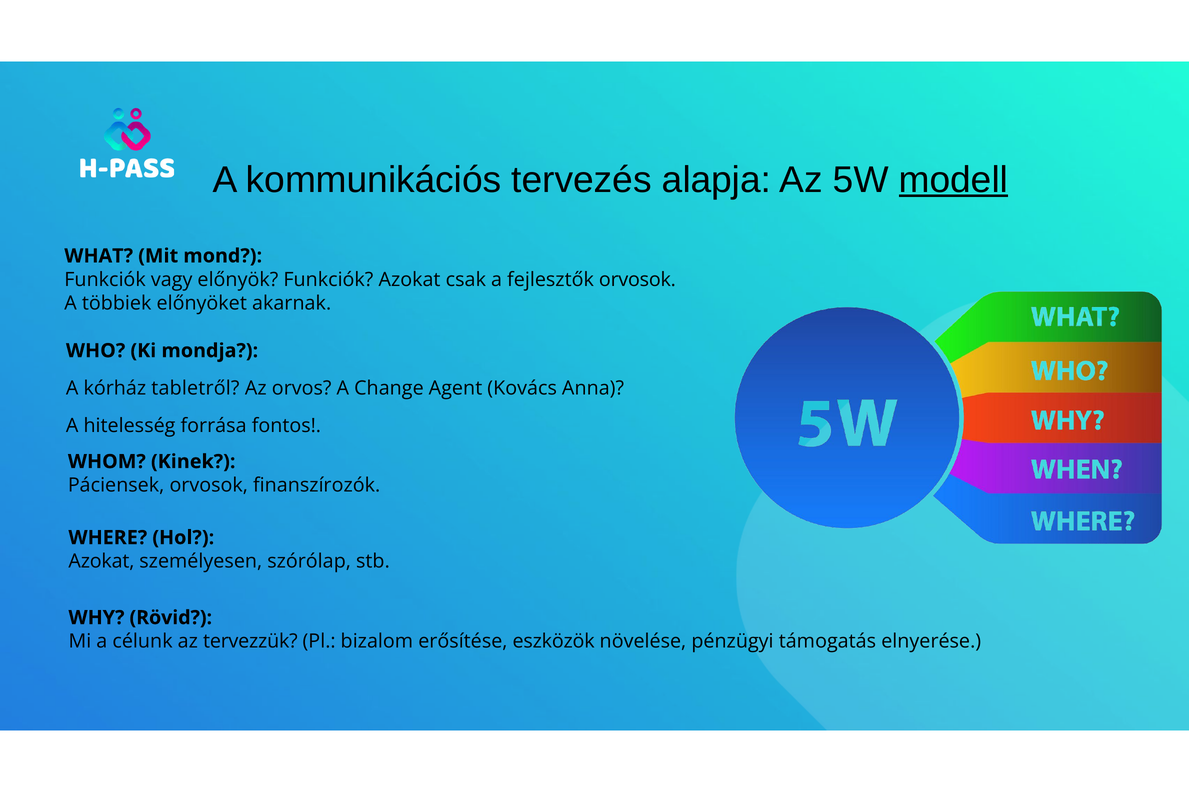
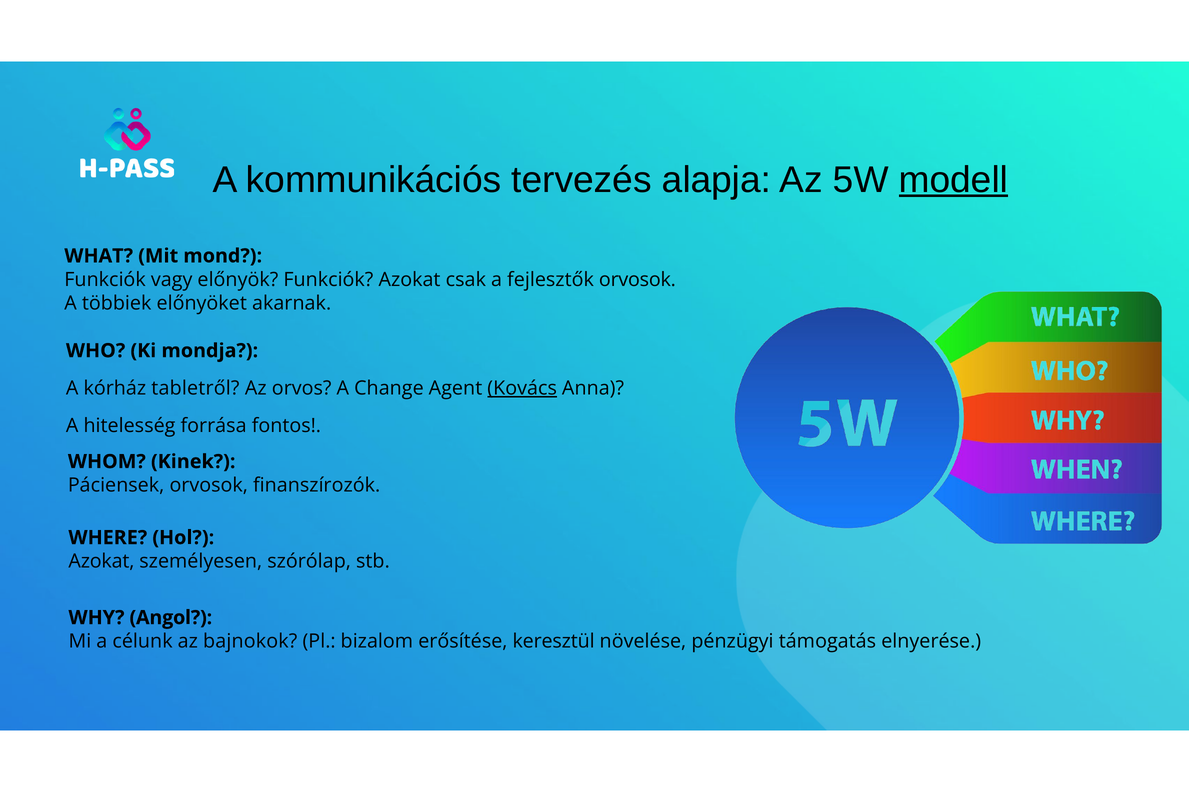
Kovács underline: none -> present (522, 388)
Rövid: Rövid -> Angol (171, 618)
tervezzük: tervezzük -> bajnokok (250, 642)
eszközök: eszközök -> keresztül (554, 642)
